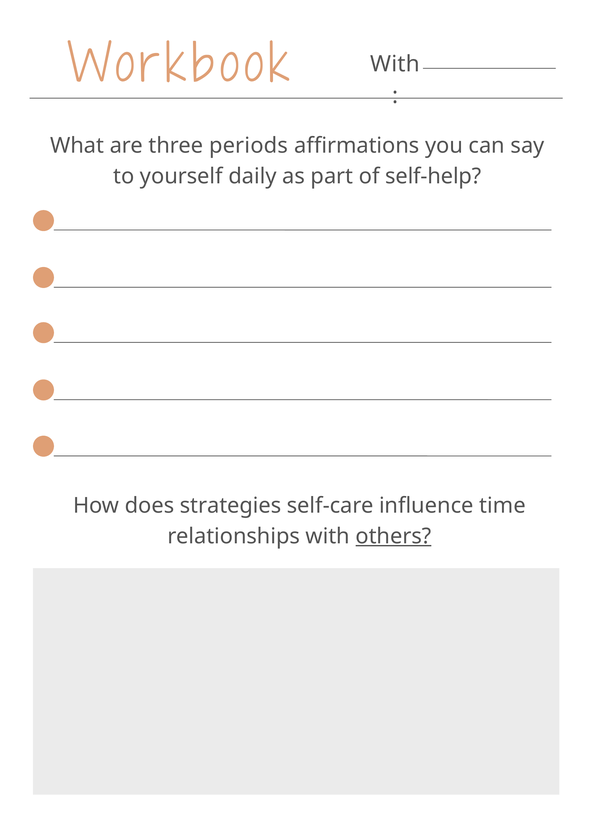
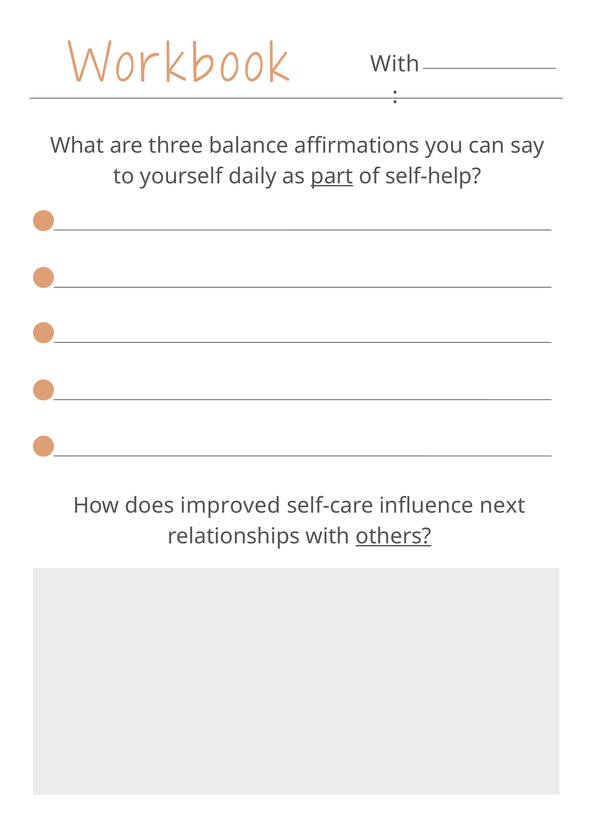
periods: periods -> balance (249, 145)
part underline: none -> present (332, 176)
strategies: strategies -> improved (230, 505)
time: time -> next (502, 505)
